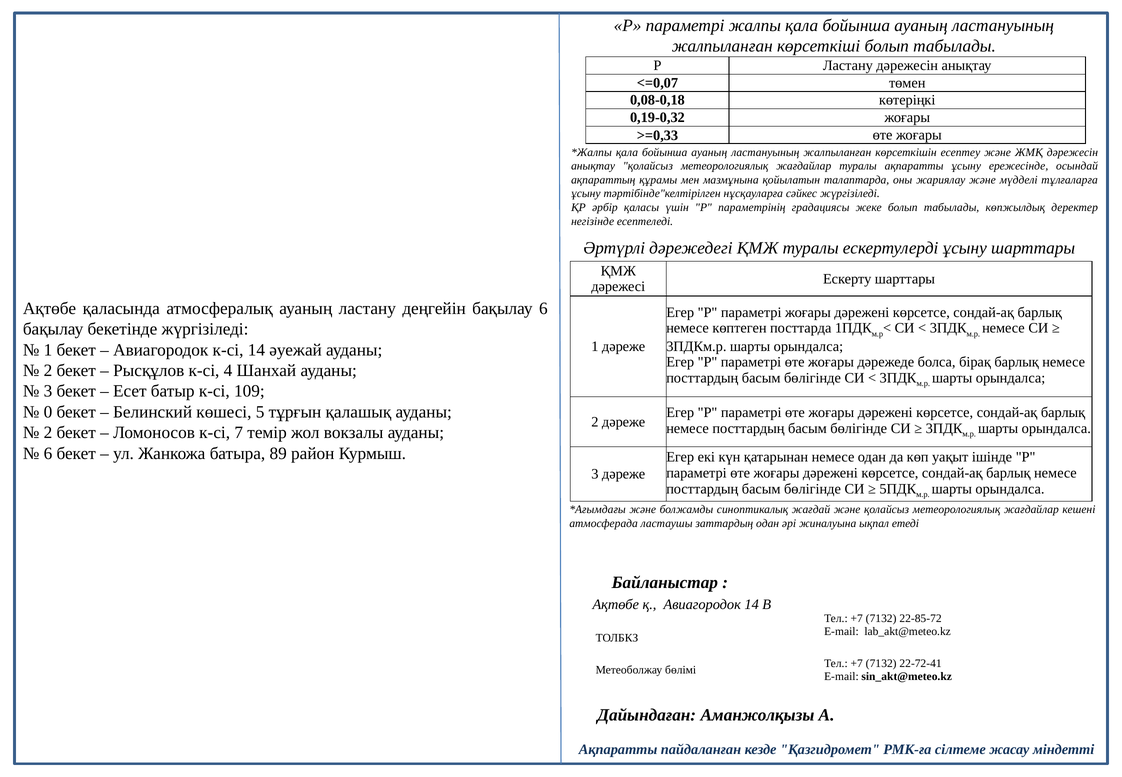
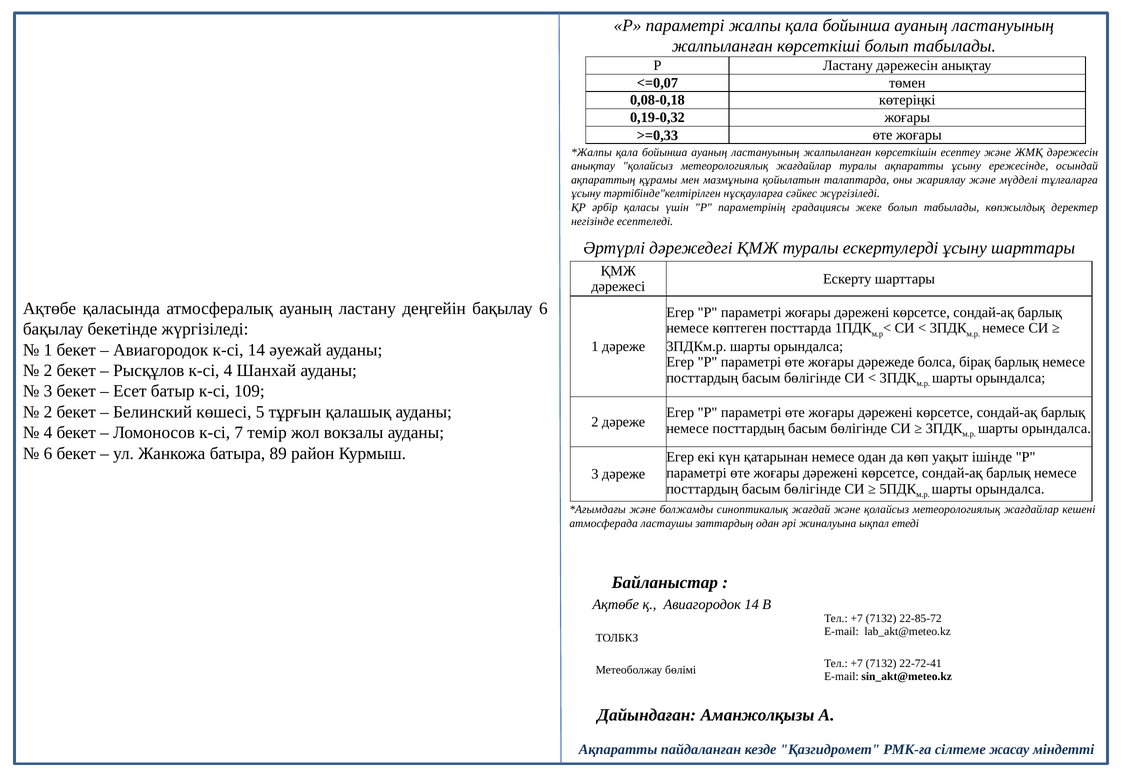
0: 0 -> 2 (48, 412)
2: 2 -> 4 (48, 433)
